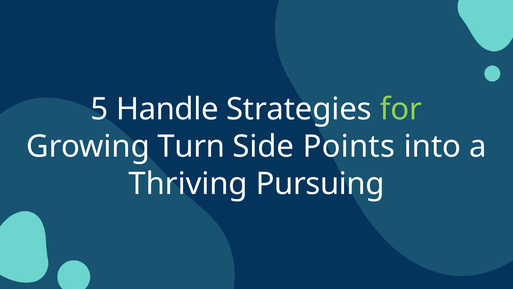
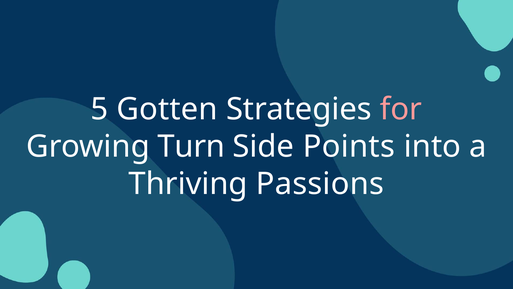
Handle: Handle -> Gotten (167, 109)
for colour: light green -> pink (401, 109)
Pursuing: Pursuing -> Passions (320, 184)
